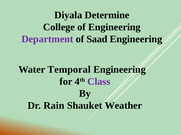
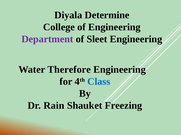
Saad: Saad -> Sleet (97, 39)
Temporal: Temporal -> Therefore (69, 70)
Class colour: purple -> blue (99, 82)
Weather: Weather -> Freezing (123, 106)
